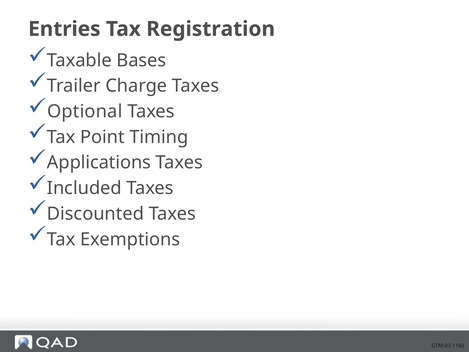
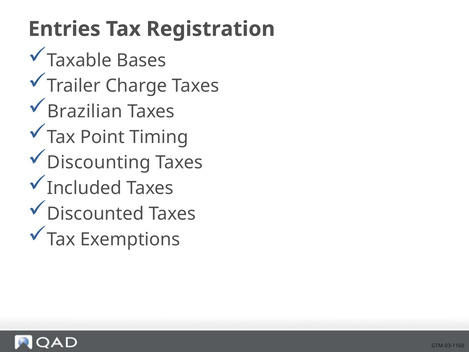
Optional: Optional -> Brazilian (85, 111)
Applications: Applications -> Discounting (99, 163)
